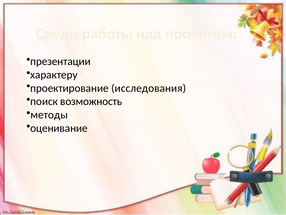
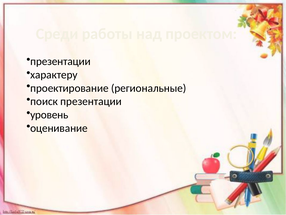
исследования: исследования -> региональные (149, 88)
поиск возможность: возможность -> презентации (91, 101)
методы: методы -> уровень (49, 115)
